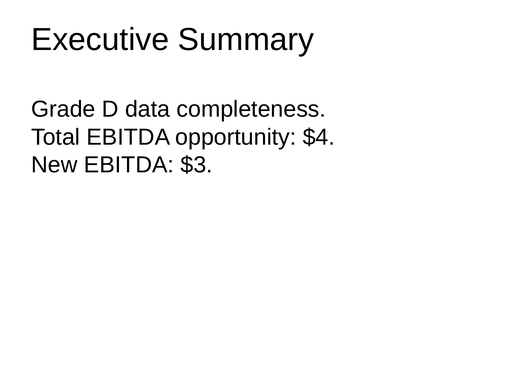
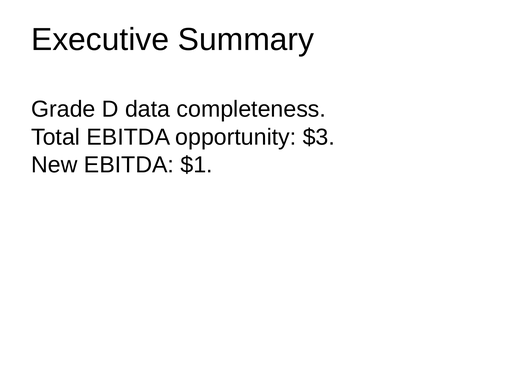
$4: $4 -> $3 (319, 137)
$3: $3 -> $1 (197, 165)
